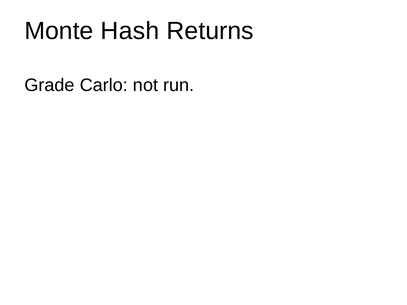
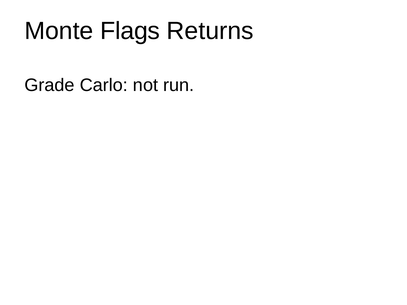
Hash: Hash -> Flags (130, 31)
